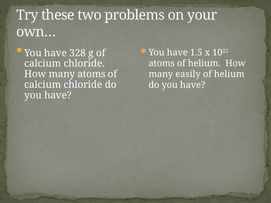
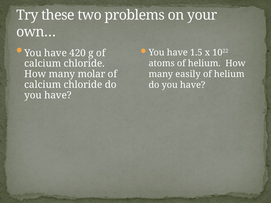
328: 328 -> 420 (78, 53)
many atoms: atoms -> molar (92, 74)
